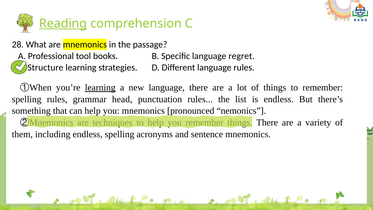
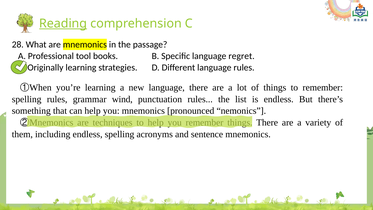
Structure: Structure -> Originally (45, 68)
learning underline: present -> none (100, 88)
head: head -> wind (122, 99)
